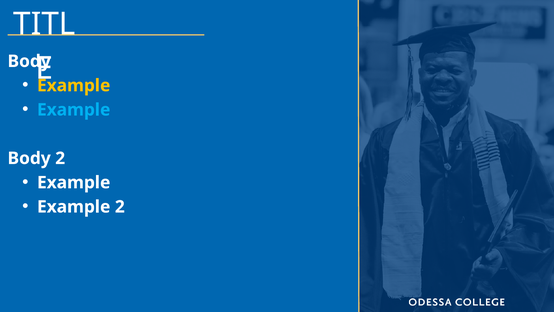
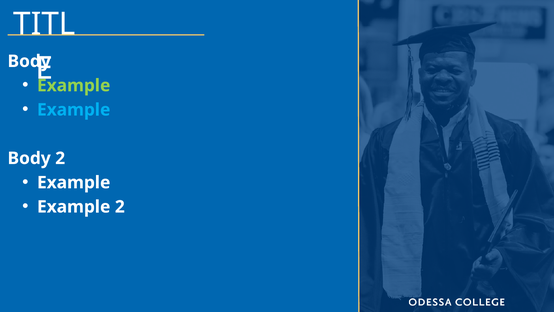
Example colour: yellow -> light green (74, 85)
